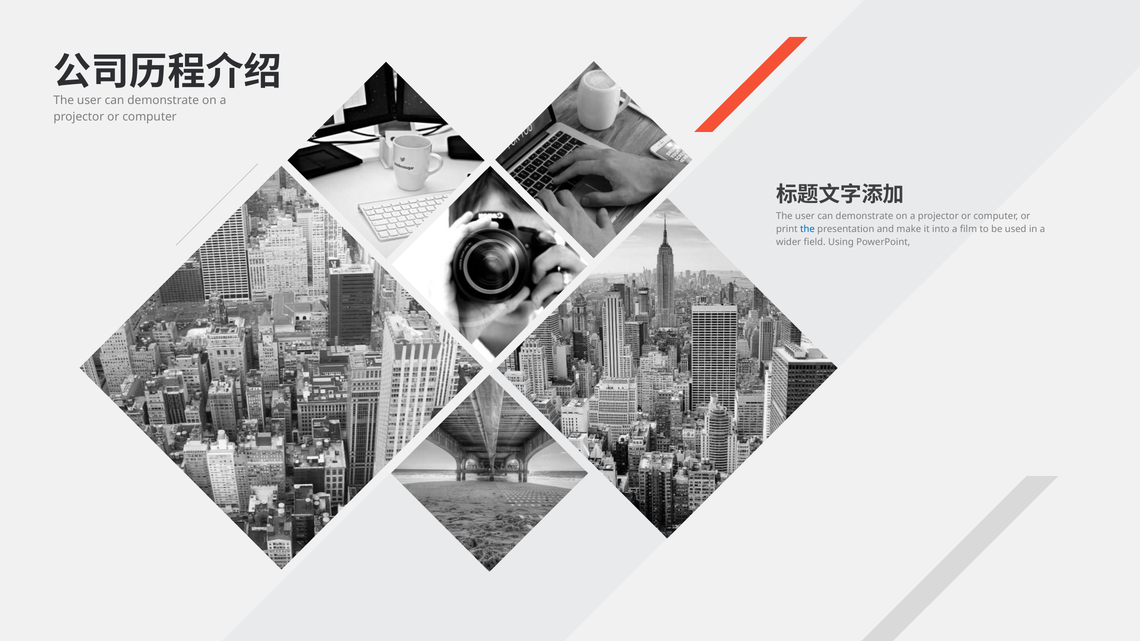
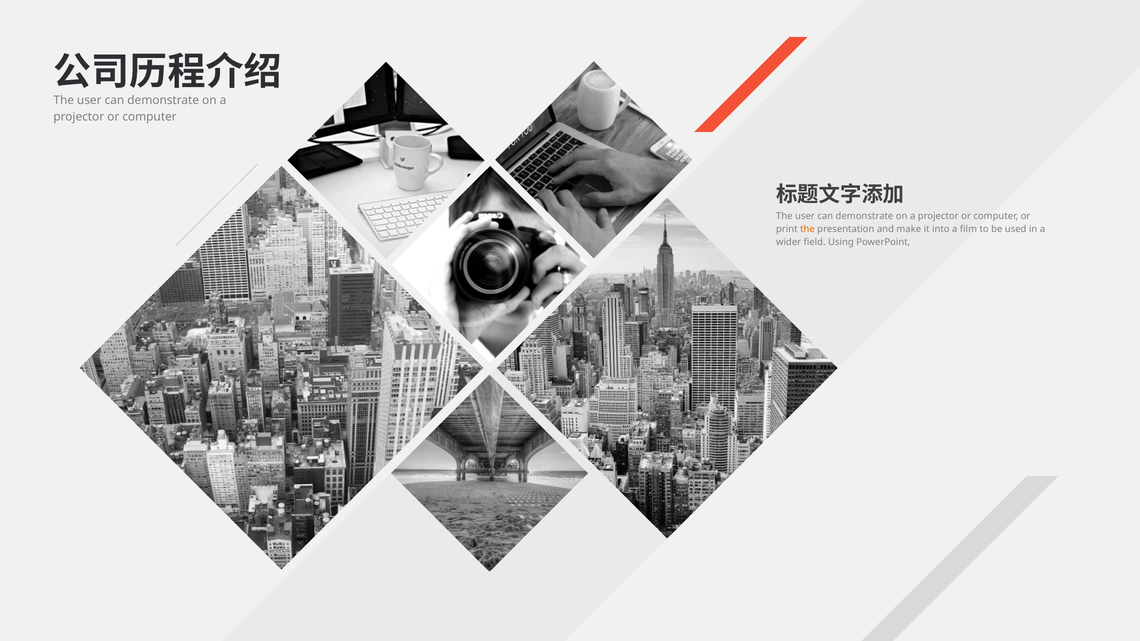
the colour: blue -> orange (807, 229)
